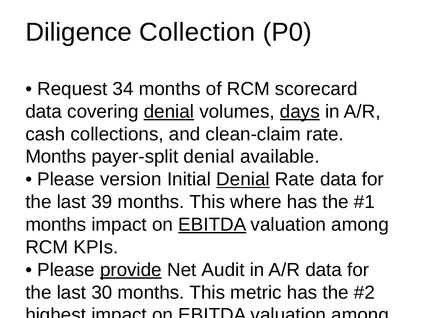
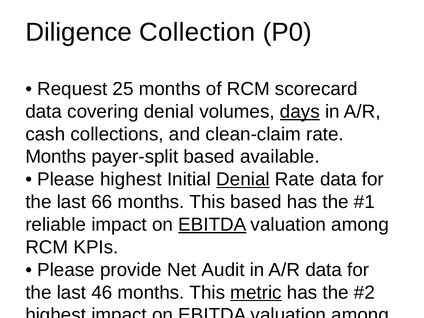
34: 34 -> 25 (123, 89)
denial underline: present -> none (169, 112)
payer-split denial: denial -> based (209, 157)
Please version: version -> highest (131, 179)
39: 39 -> 66 (102, 202)
This where: where -> based (256, 202)
months: months -> reliable (56, 225)
provide underline: present -> none (131, 270)
30: 30 -> 46 (102, 292)
metric underline: none -> present (256, 292)
